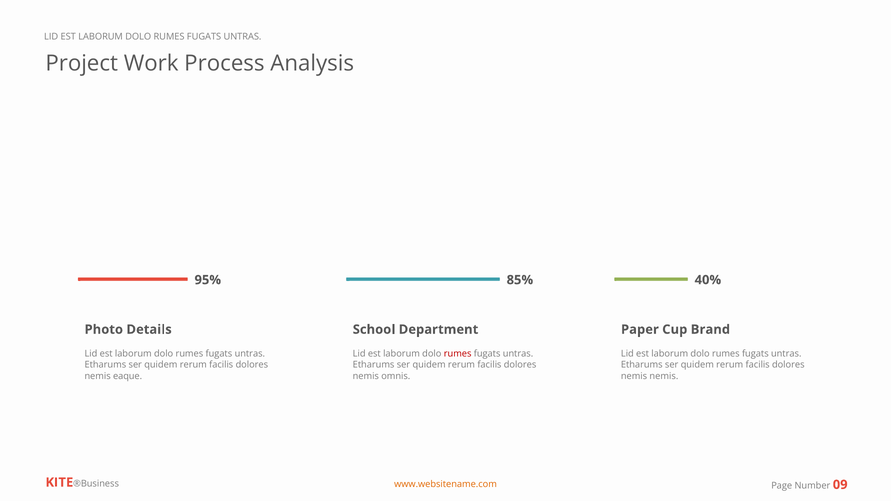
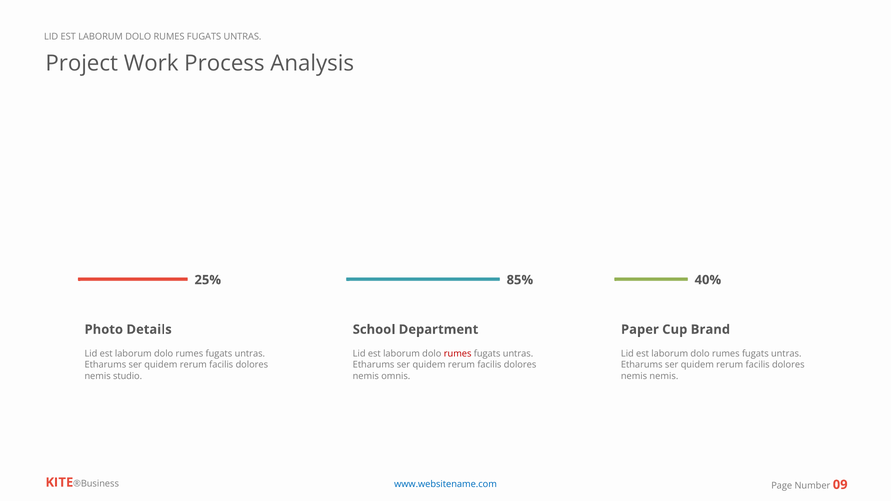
95%: 95% -> 25% (208, 280)
eaque: eaque -> studio (128, 376)
www.websitename.com colour: orange -> blue (446, 485)
